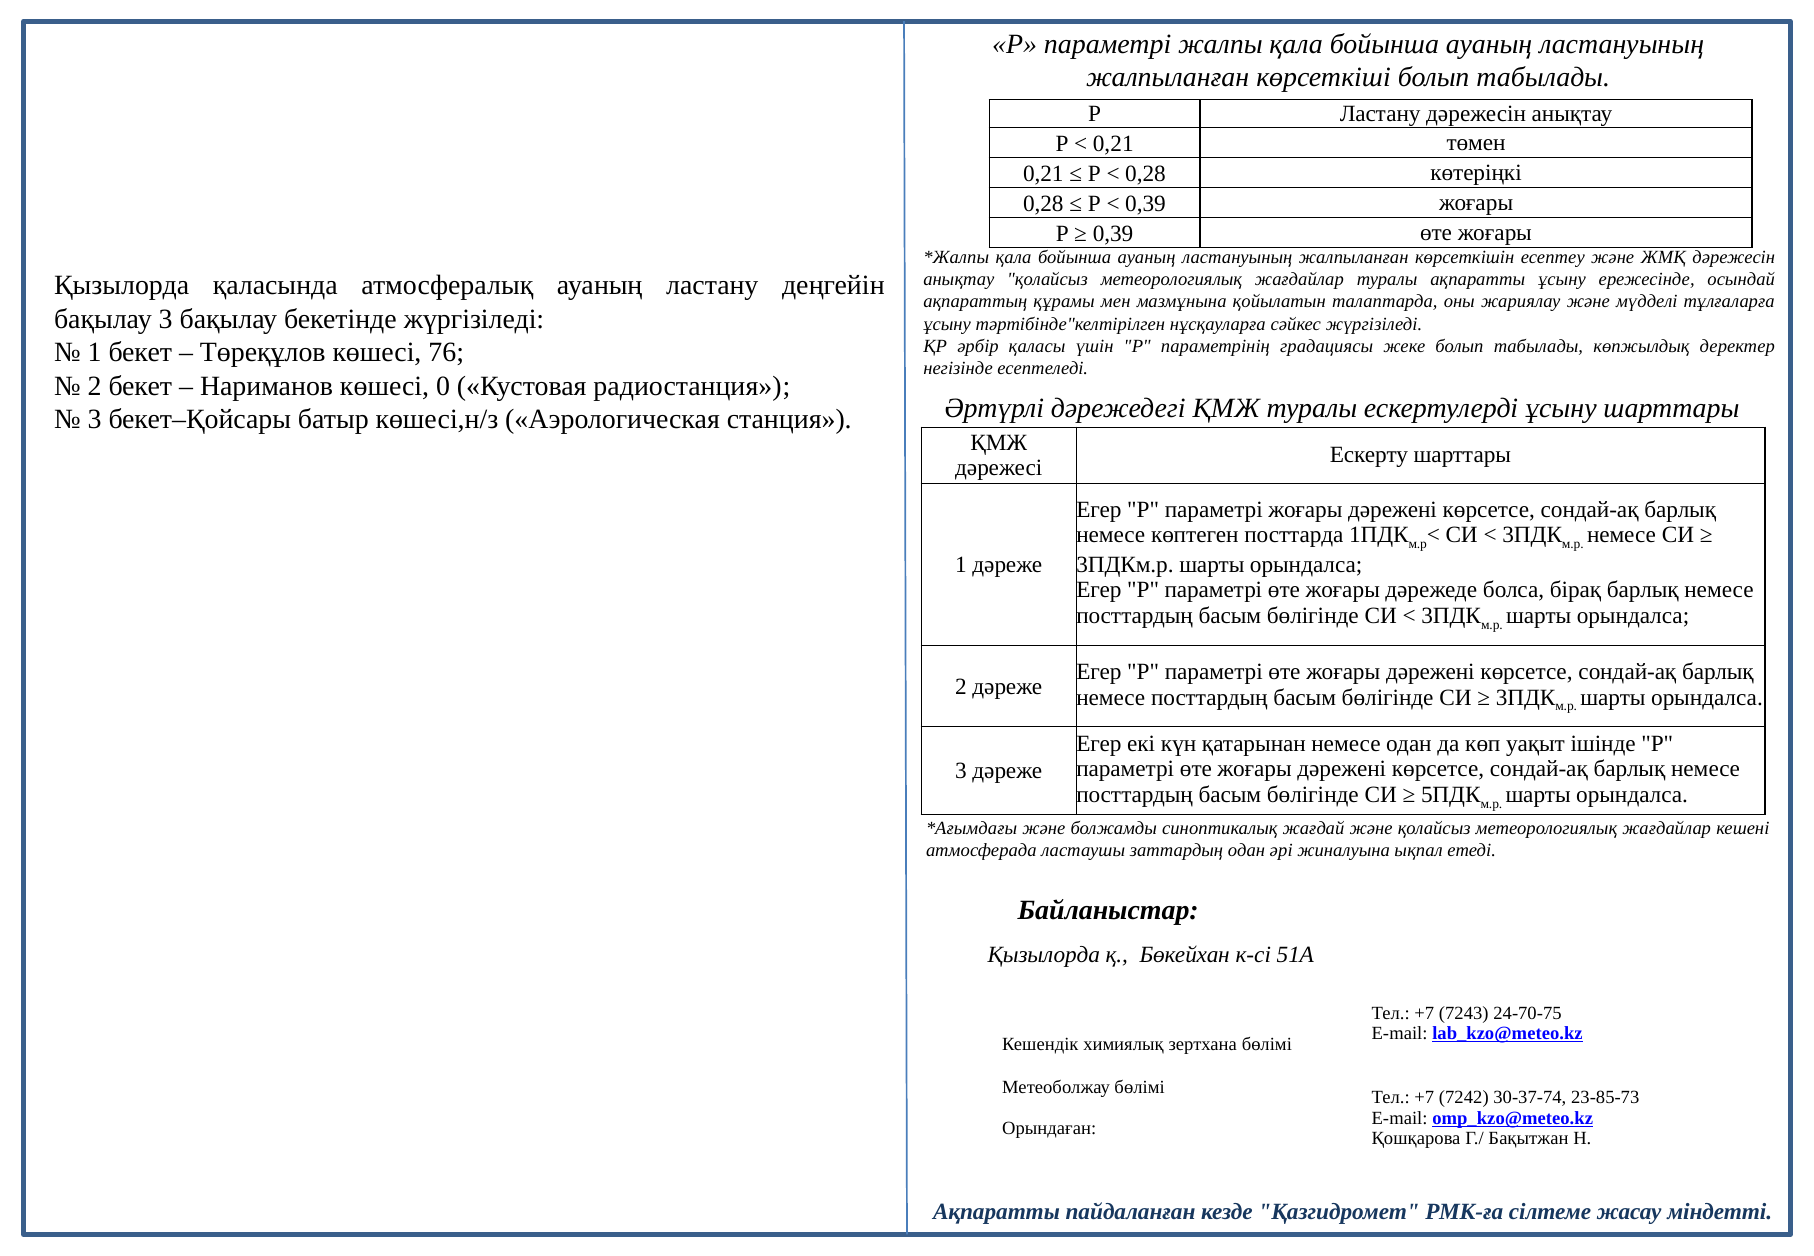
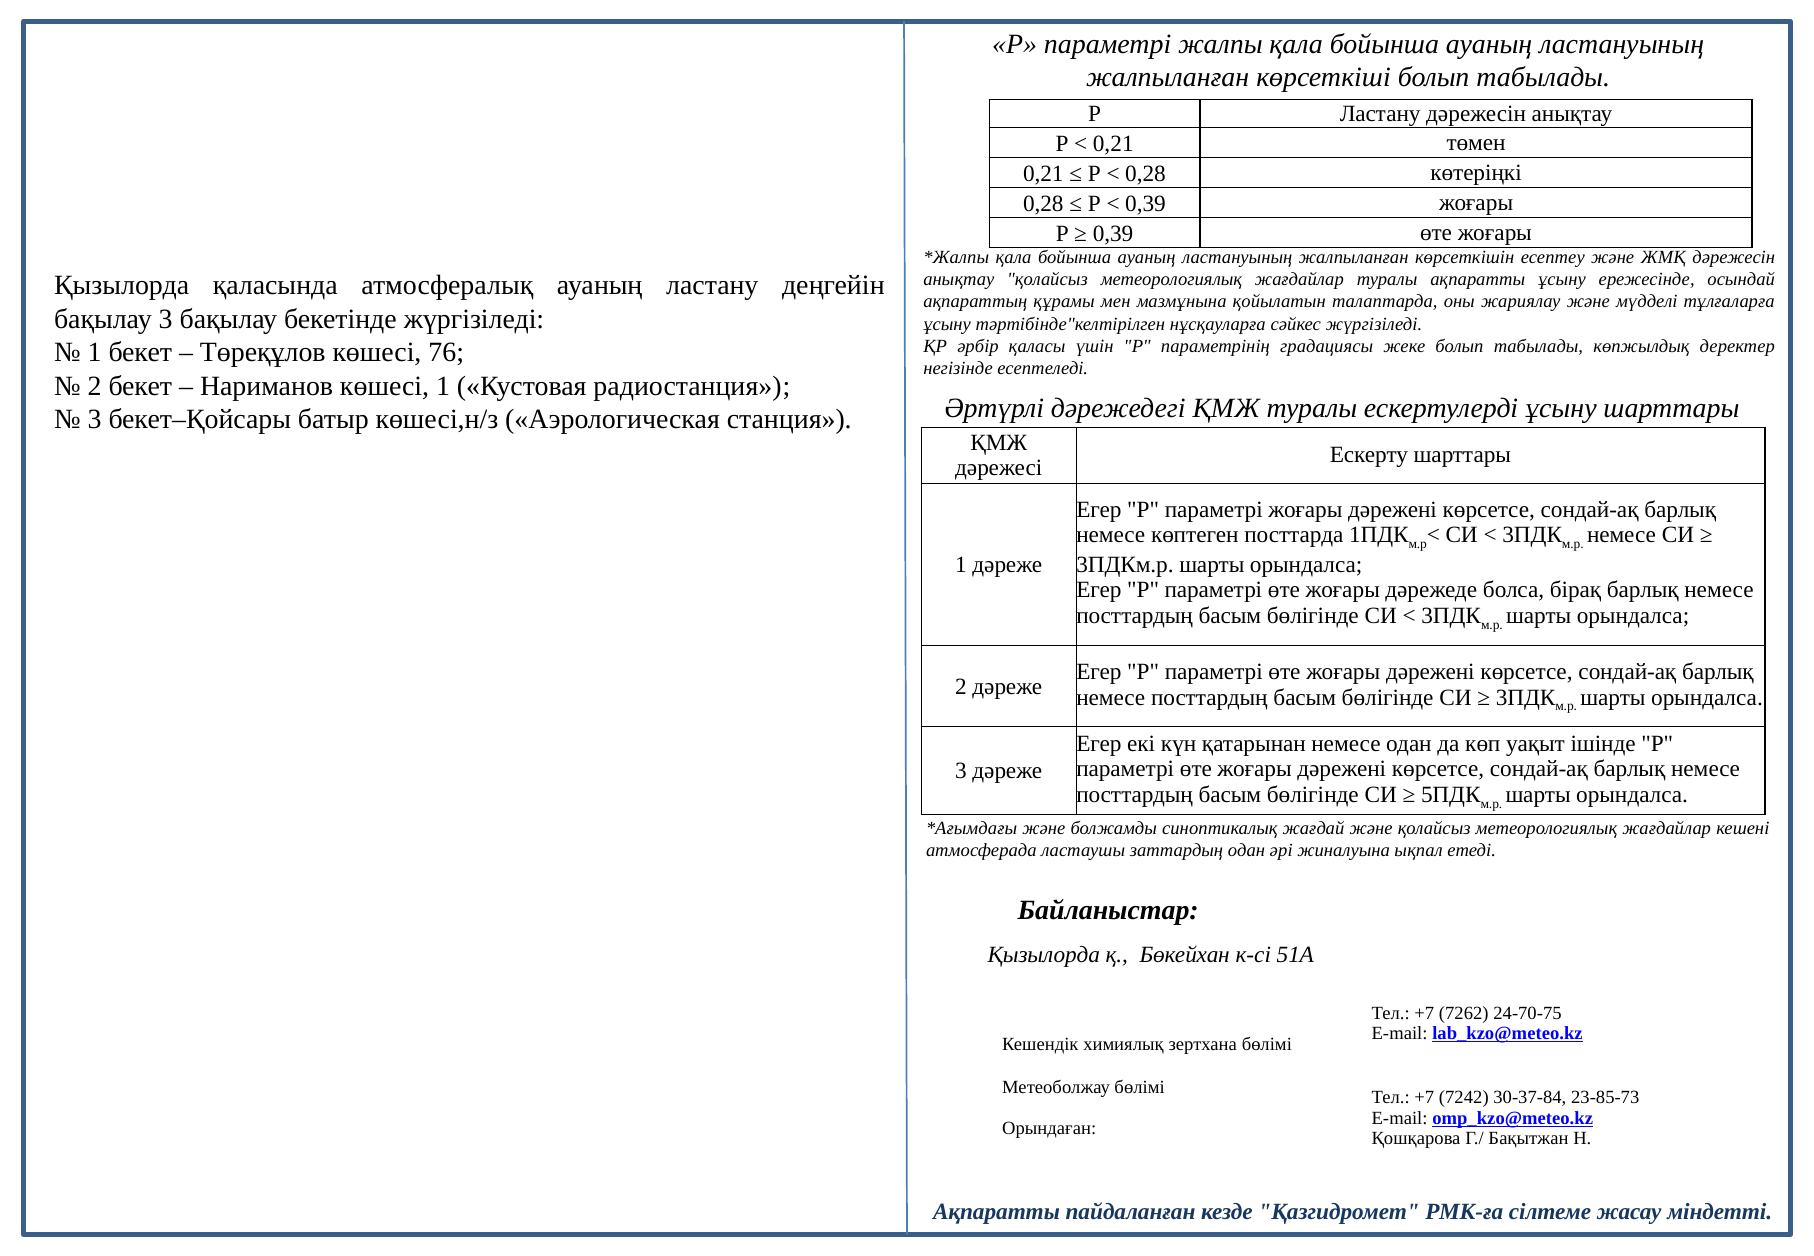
көшесі 0: 0 -> 1 (443, 386)
7243: 7243 -> 7262 (1464, 1013)
30-37-74: 30-37-74 -> 30-37-84 (1530, 1097)
